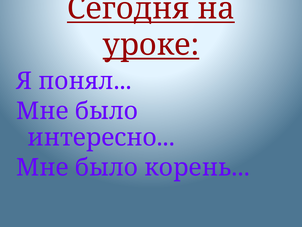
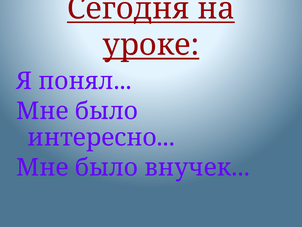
корень: корень -> внучек (197, 167)
